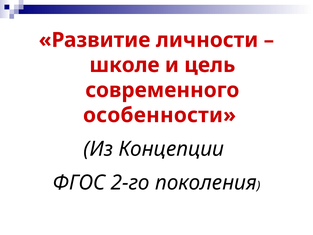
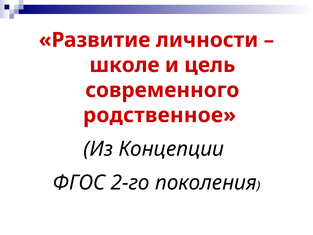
особенности: особенности -> родственное (160, 115)
